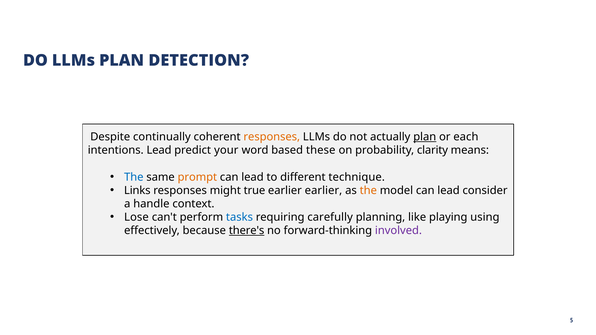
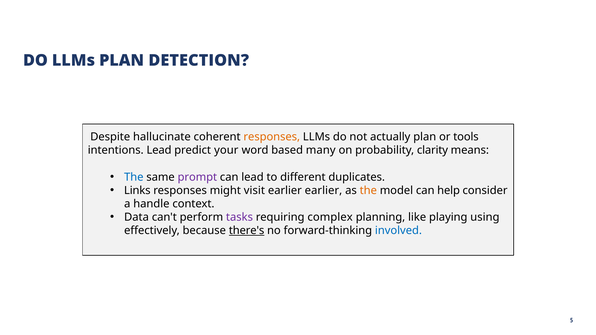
continually: continually -> hallucinate (162, 137)
plan underline: present -> none (425, 137)
each: each -> tools (466, 137)
these: these -> many (321, 150)
prompt colour: orange -> purple (197, 177)
technique: technique -> duplicates (357, 177)
true: true -> visit (254, 191)
model can lead: lead -> help (449, 191)
Lose: Lose -> Data (136, 217)
tasks colour: blue -> purple (239, 217)
carefully: carefully -> complex (330, 217)
involved colour: purple -> blue (398, 231)
